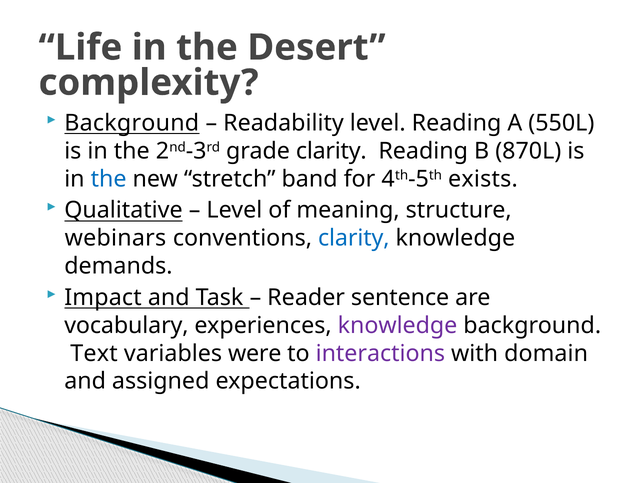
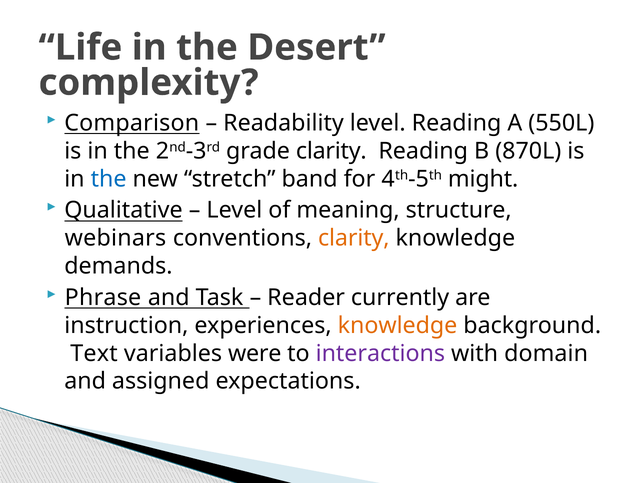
Background: Background -> Comparison (132, 123)
exists: exists -> might (483, 179)
clarity colour: blue -> orange (354, 238)
Impact: Impact -> Phrase (103, 298)
sentence: sentence -> currently (400, 298)
vocabulary: vocabulary -> instruction (126, 325)
knowledge colour: purple -> orange (397, 325)
